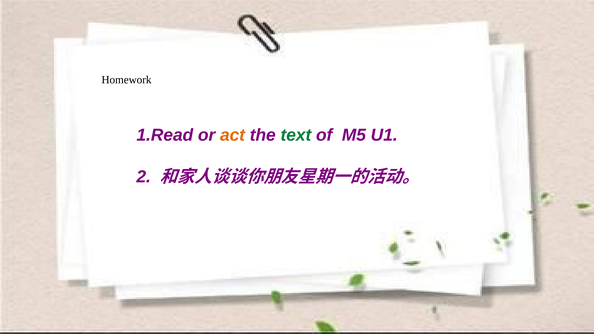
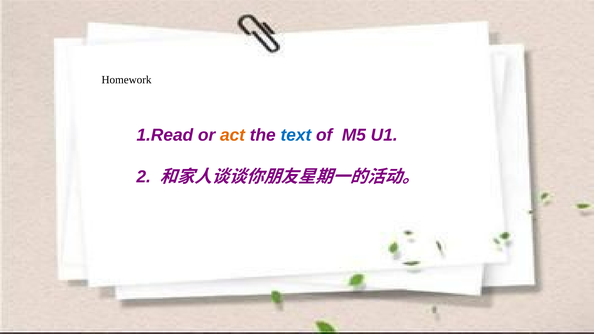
text colour: green -> blue (296, 135)
